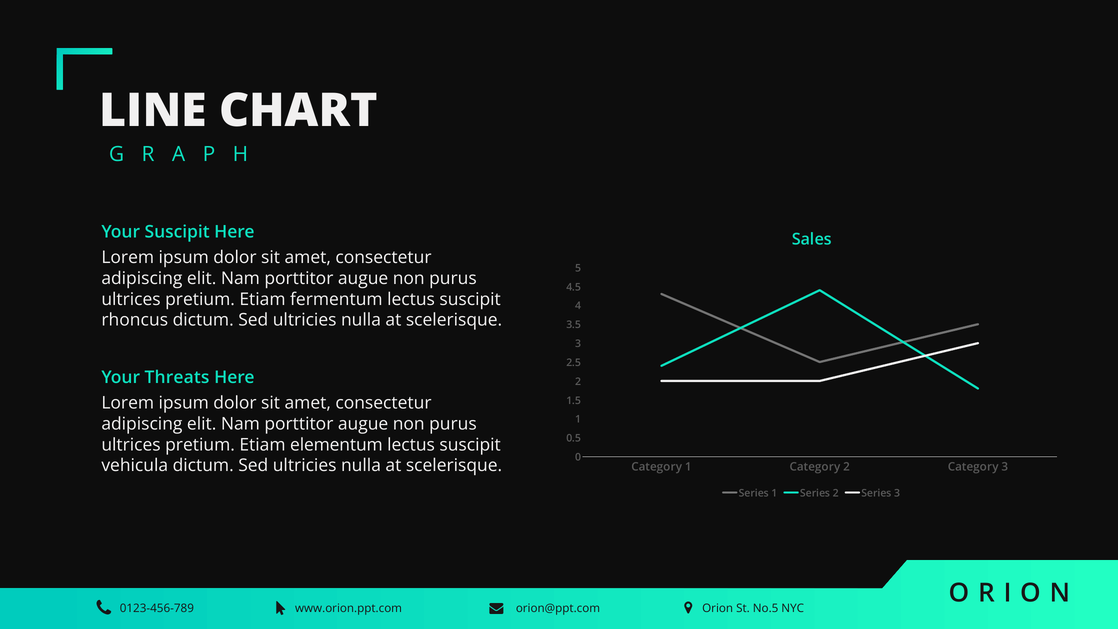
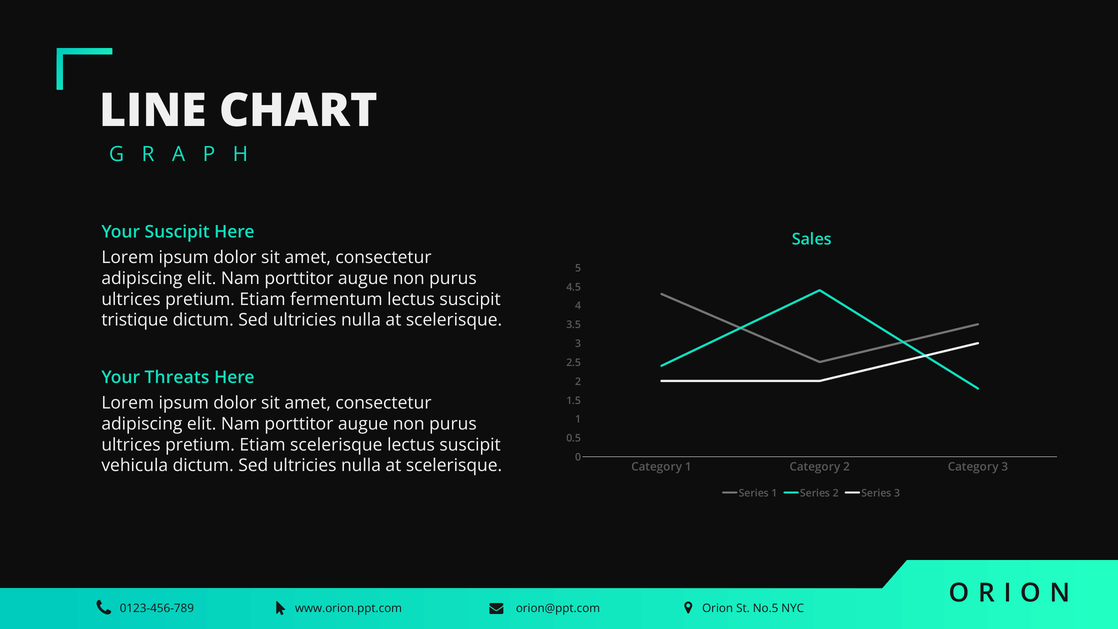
rhoncus: rhoncus -> tristique (135, 320)
Etiam elementum: elementum -> scelerisque (336, 445)
